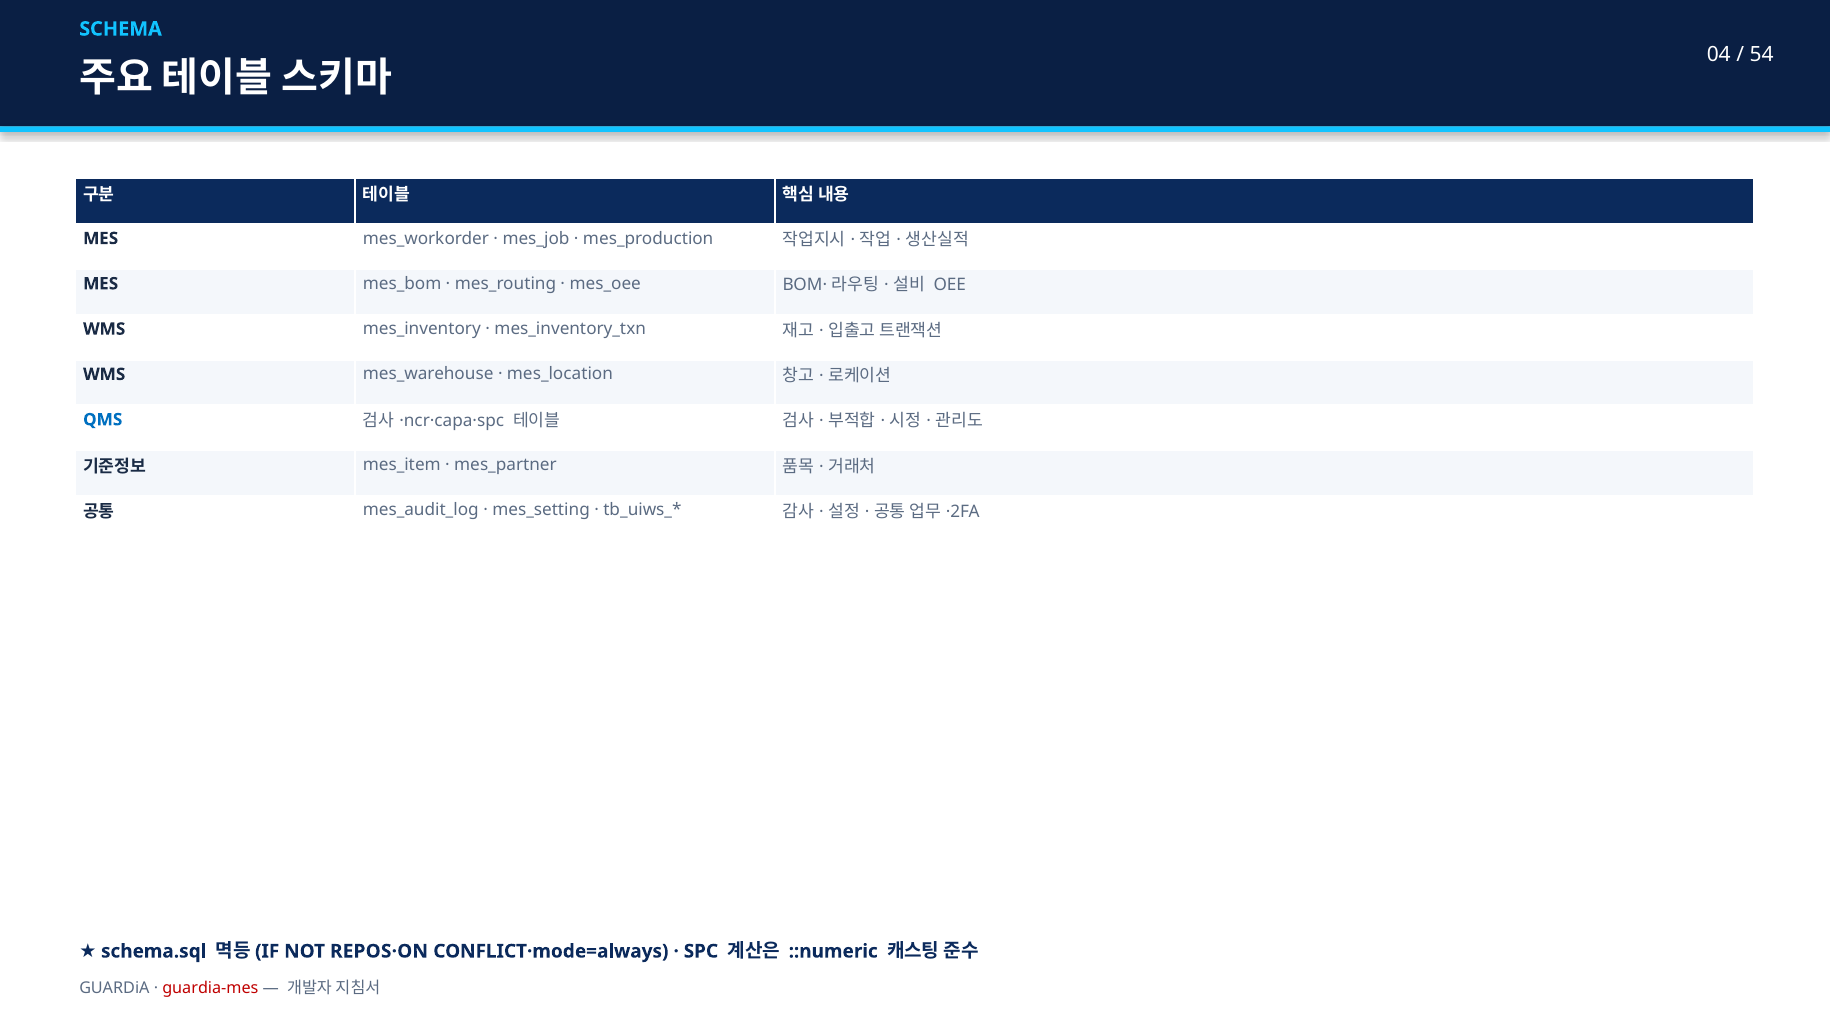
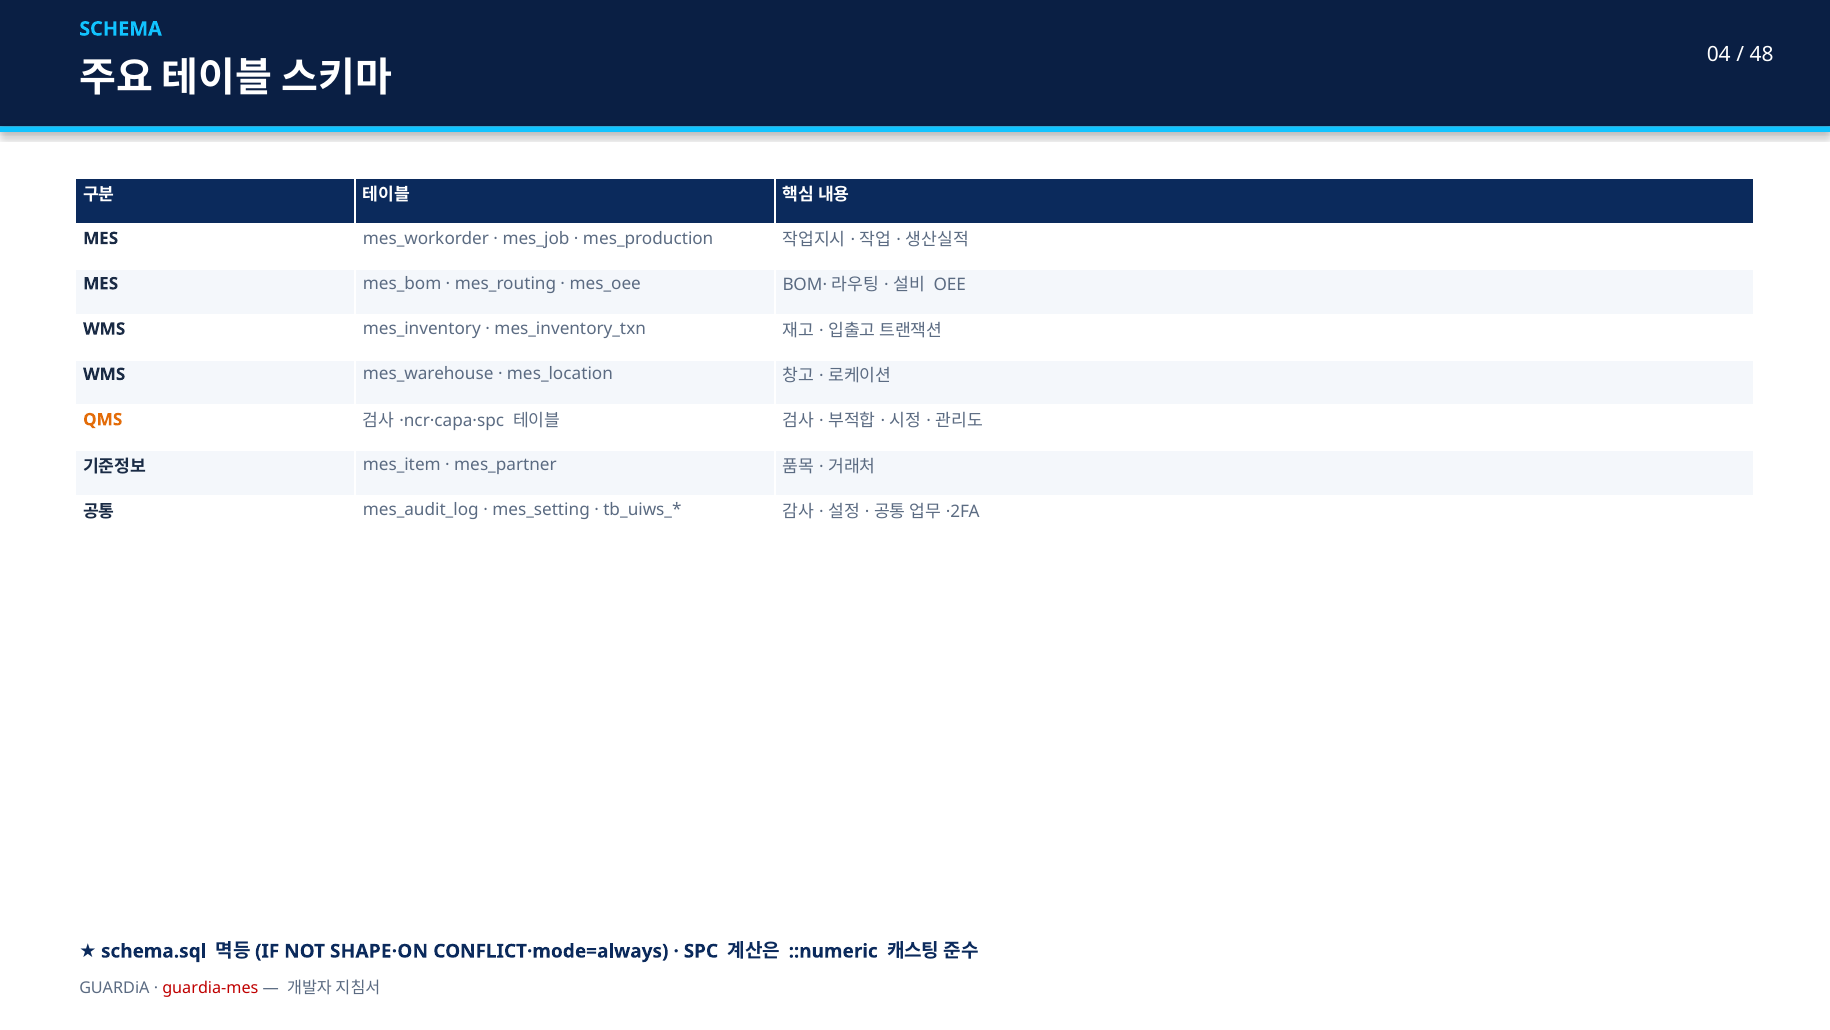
54: 54 -> 48 (1762, 54)
QMS colour: blue -> orange (103, 419)
REPOS·ON: REPOS·ON -> SHAPE·ON (379, 951)
